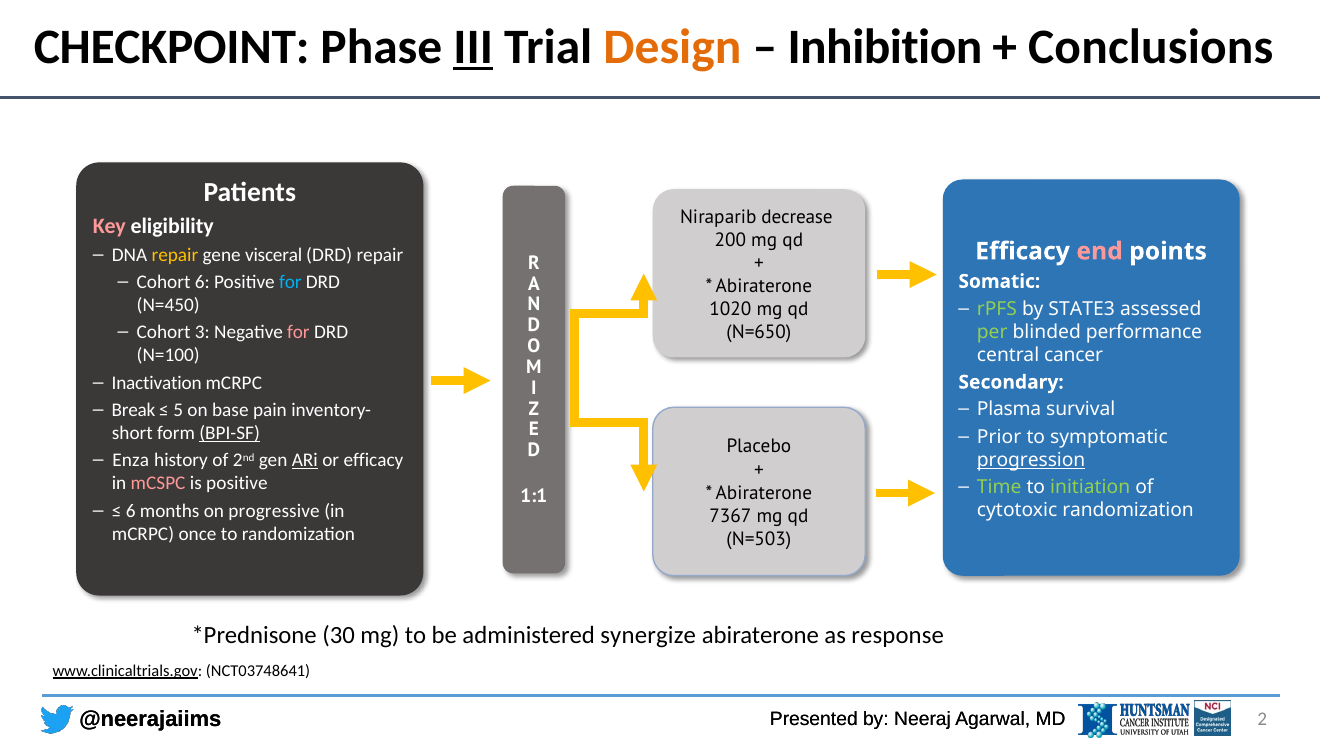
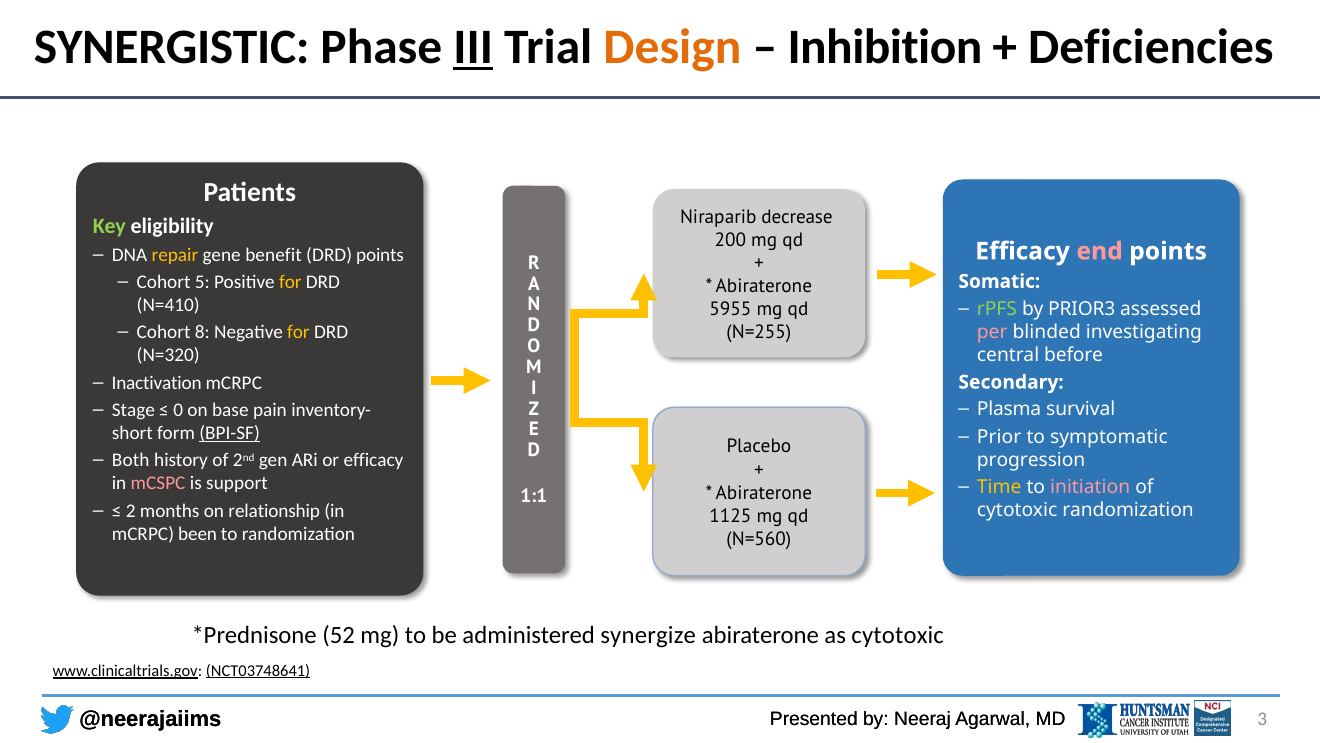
CHECKPOINT: CHECKPOINT -> SYNERGISTIC (172, 47)
Conclusions: Conclusions -> Deficiencies (1151, 47)
Key colour: pink -> light green (109, 226)
visceral: visceral -> benefit (274, 255)
DRD repair: repair -> points (380, 255)
Cohort 6: 6 -> 5 (202, 282)
for colour: light blue -> yellow (290, 282)
N=450: N=450 -> N=410 (168, 305)
STATE3: STATE3 -> PRIOR3 (1082, 308)
1020: 1020 -> 5955 (730, 309)
3: 3 -> 8 (202, 332)
for colour: pink -> yellow (298, 332)
N=650: N=650 -> N=255 (759, 332)
per colour: light green -> pink (992, 332)
performance: performance -> investigating (1144, 332)
N=100: N=100 -> N=320 (168, 355)
cancer: cancer -> before (1074, 355)
Break: Break -> Stage (133, 410)
5: 5 -> 0 (178, 410)
Enza: Enza -> Both (131, 460)
ARi underline: present -> none (305, 460)
progression underline: present -> none (1031, 460)
is positive: positive -> support (237, 483)
Time colour: light green -> yellow (999, 487)
initiation colour: light green -> pink (1090, 487)
6: 6 -> 2 (131, 510)
progressive: progressive -> relationship (274, 510)
7367: 7367 -> 1125 (730, 516)
once: once -> been (198, 534)
N=503: N=503 -> N=560 (759, 539)
30: 30 -> 52 (339, 635)
as response: response -> cytotoxic (898, 635)
NCT03748641 underline: none -> present (258, 670)
2: 2 -> 3 (1262, 719)
